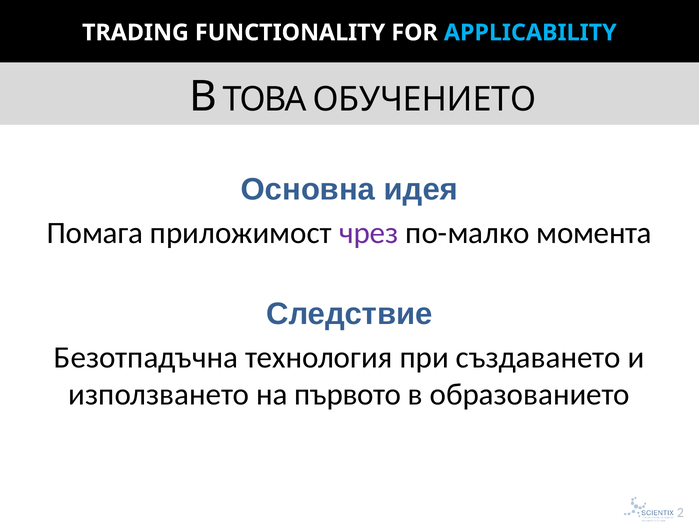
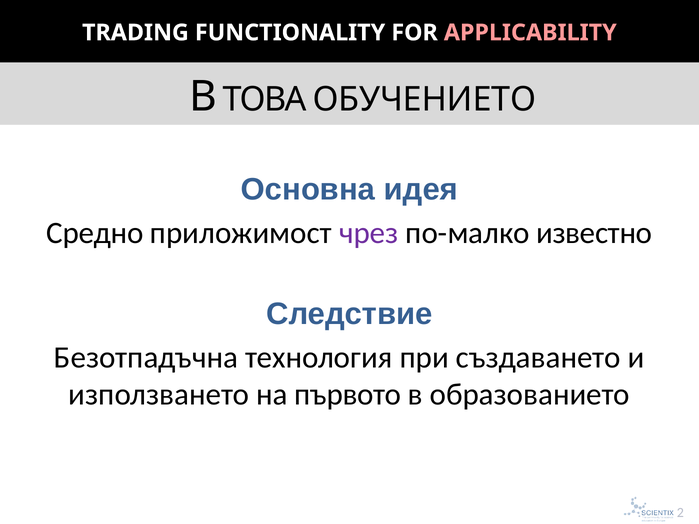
APPLICABILITY colour: light blue -> pink (530, 33)
Помага: Помага -> Средно (95, 233)
момента: момента -> известно (594, 233)
